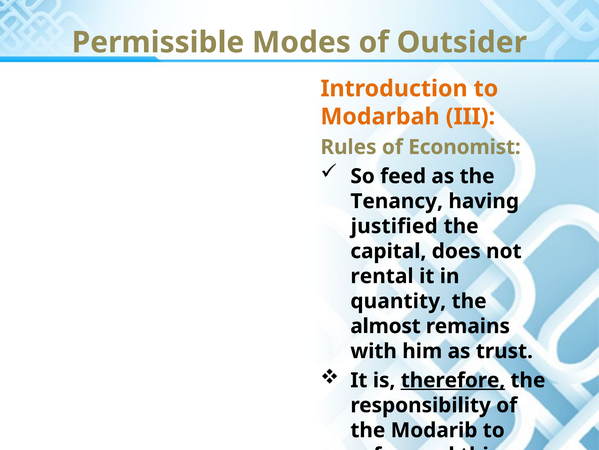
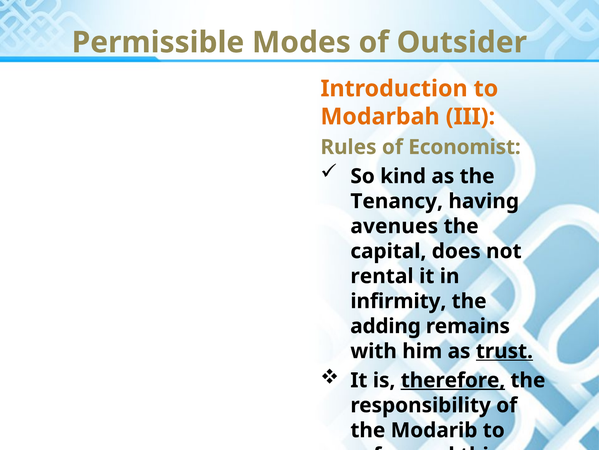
feed: feed -> kind (403, 176)
justified: justified -> avenues (394, 226)
quantity: quantity -> infirmity (398, 301)
almost: almost -> adding (386, 326)
trust underline: none -> present (504, 351)
